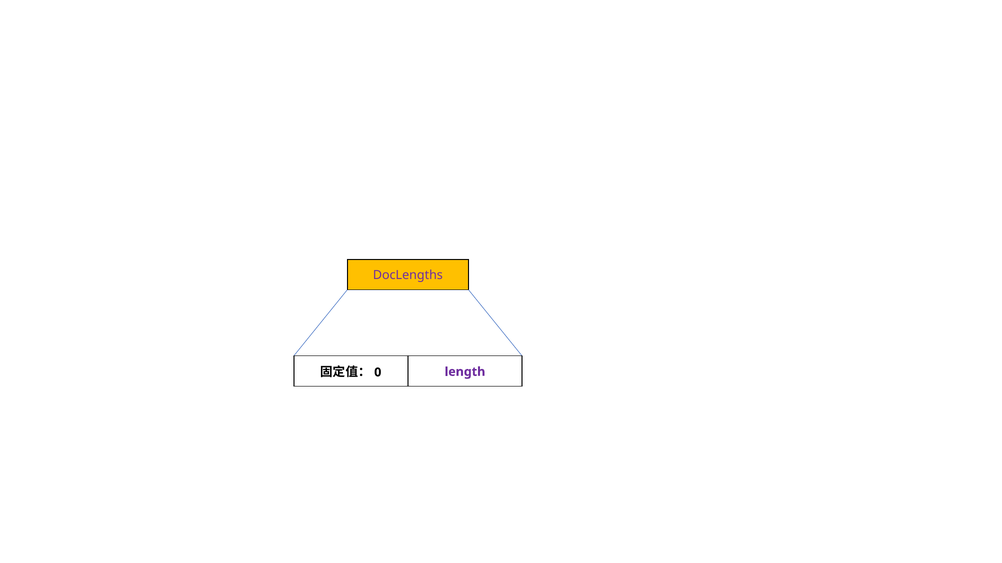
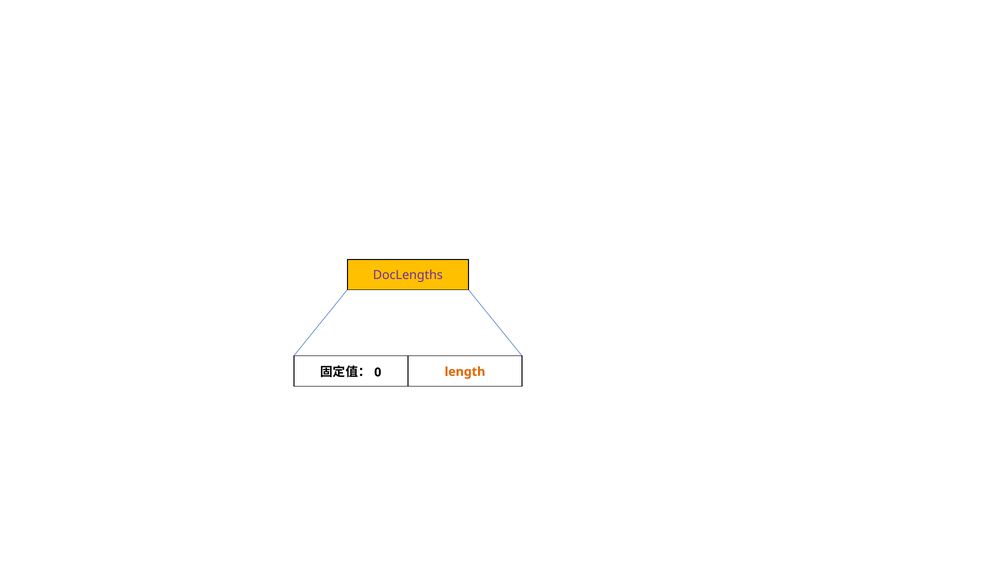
length colour: purple -> orange (465, 372)
